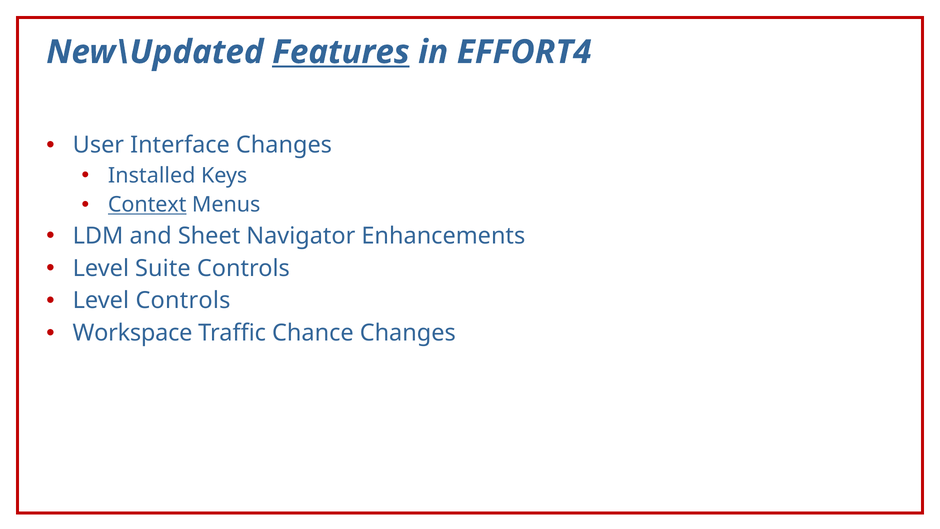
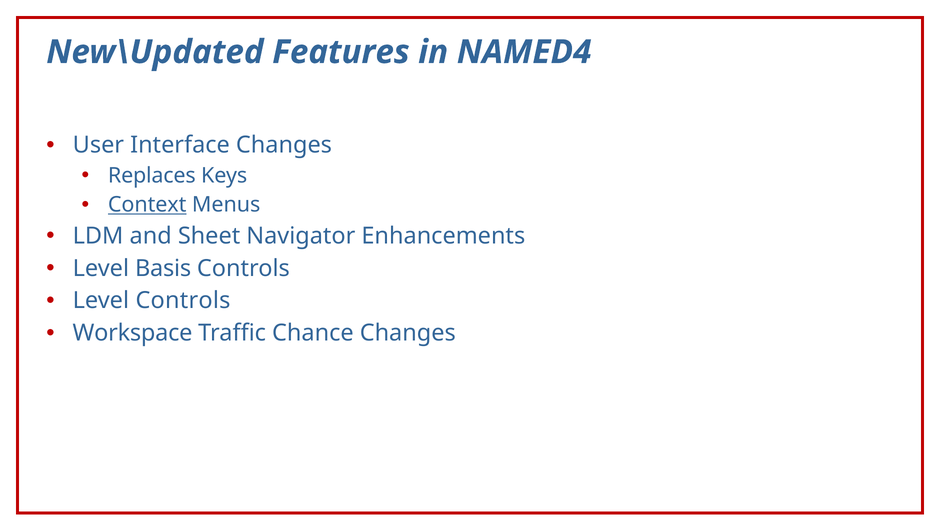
Features underline: present -> none (341, 52)
EFFORT4: EFFORT4 -> NAMED4 (524, 52)
Installed: Installed -> Replaces (152, 176)
Suite: Suite -> Basis (163, 268)
